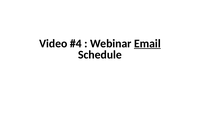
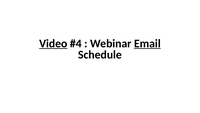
Video underline: none -> present (53, 43)
